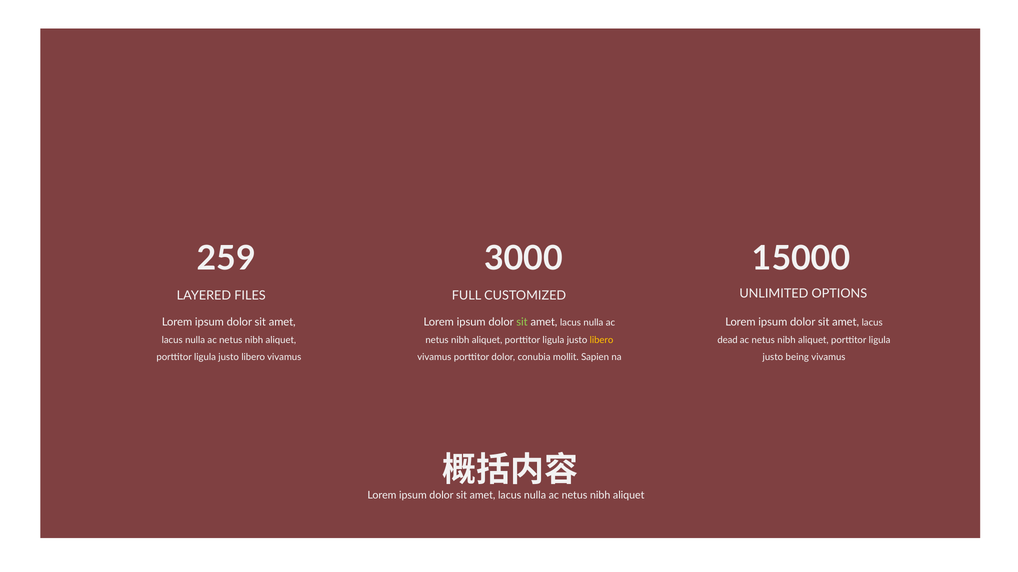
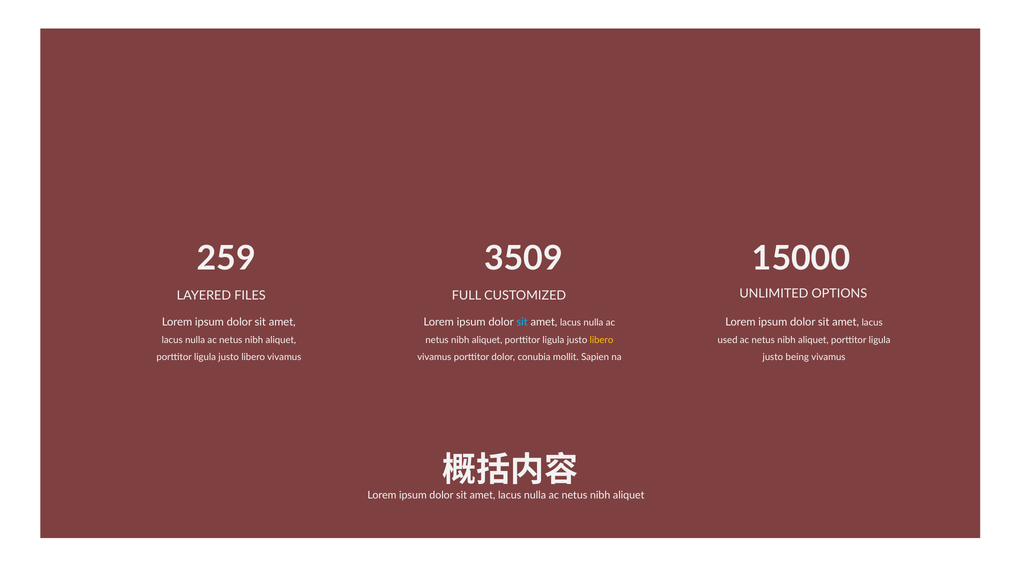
3000: 3000 -> 3509 (523, 259)
sit colour: light green -> light blue (522, 322)
dead: dead -> used (728, 340)
